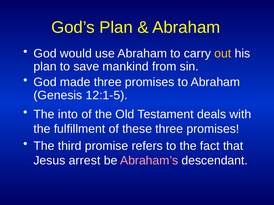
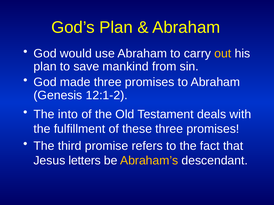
12:1-5: 12:1-5 -> 12:1-2 (107, 95)
arrest: arrest -> letters (85, 161)
Abraham’s colour: pink -> yellow (149, 161)
